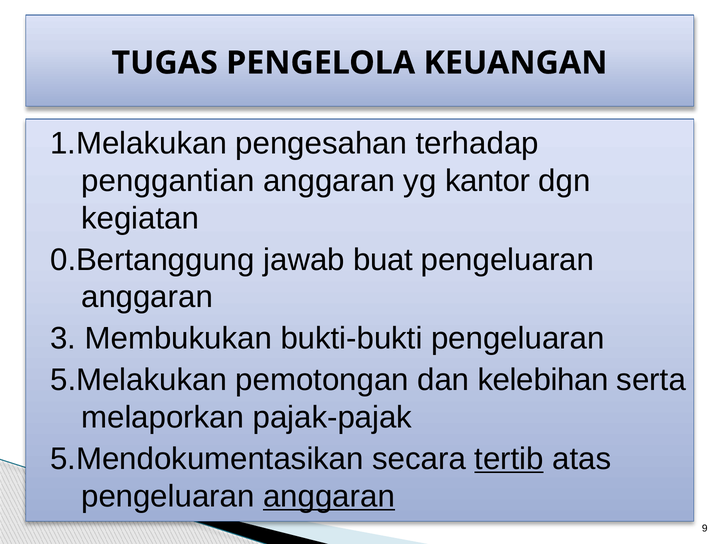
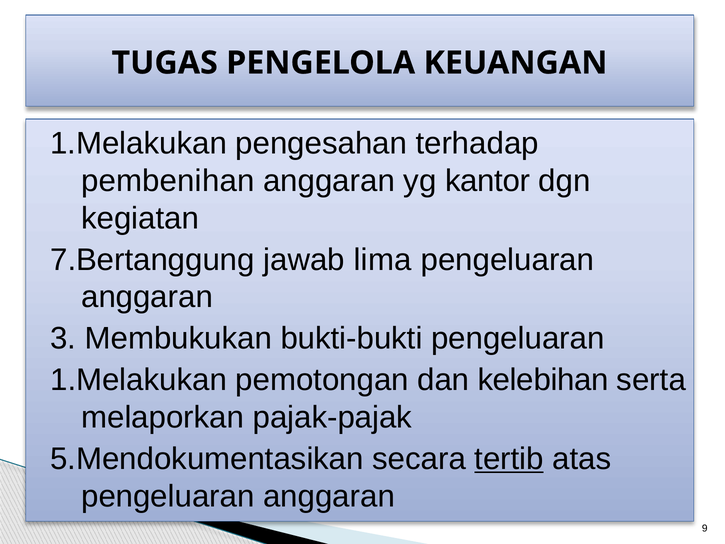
penggantian: penggantian -> pembenihan (168, 181)
0.Bertanggung: 0.Bertanggung -> 7.Bertanggung (152, 260)
buat: buat -> lima (383, 260)
5.Melakukan: 5.Melakukan -> 1.Melakukan (139, 380)
anggaran underline: present -> none (329, 496)
